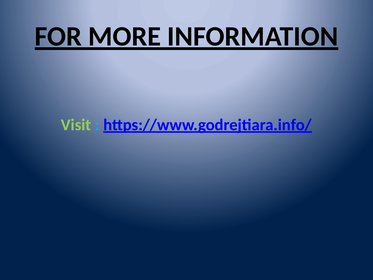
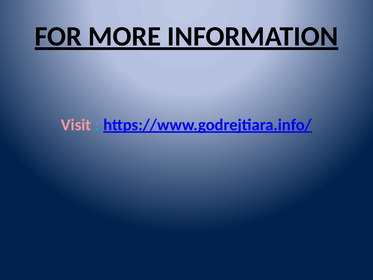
Visit colour: light green -> pink (76, 125)
